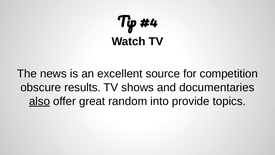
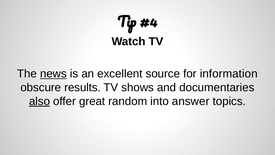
news underline: none -> present (53, 74)
competition: competition -> information (229, 74)
provide: provide -> answer (191, 101)
